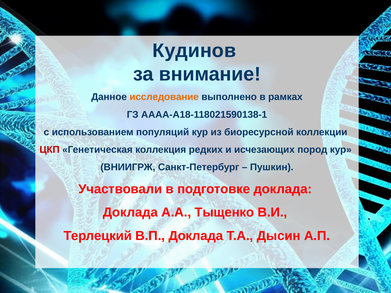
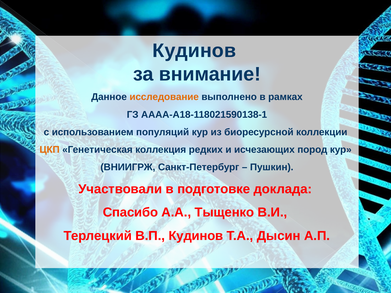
ЦКП colour: red -> orange (50, 150)
Доклада: Доклада -> Спасибо (130, 213)
В.П Доклада: Доклада -> Кудинов (196, 236)
